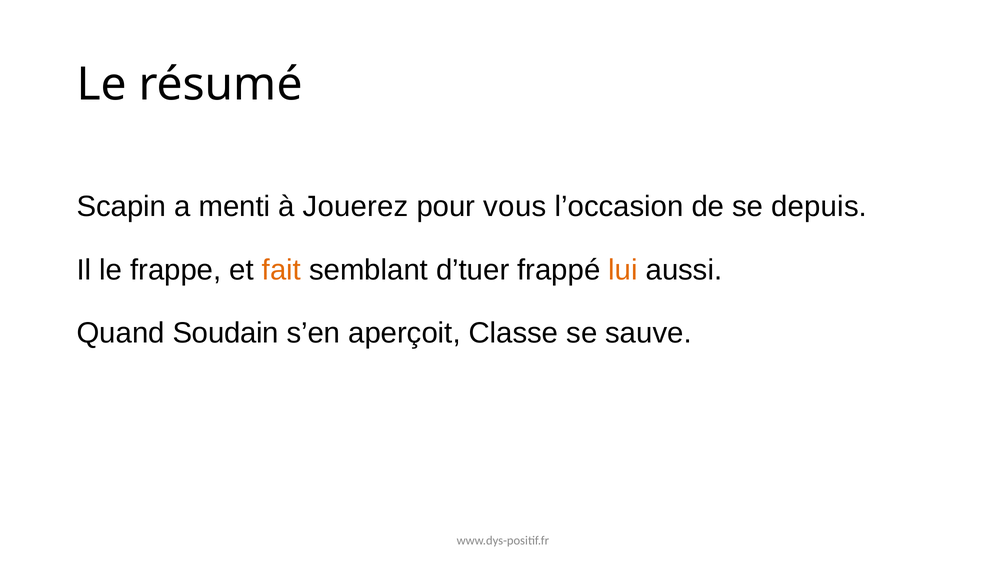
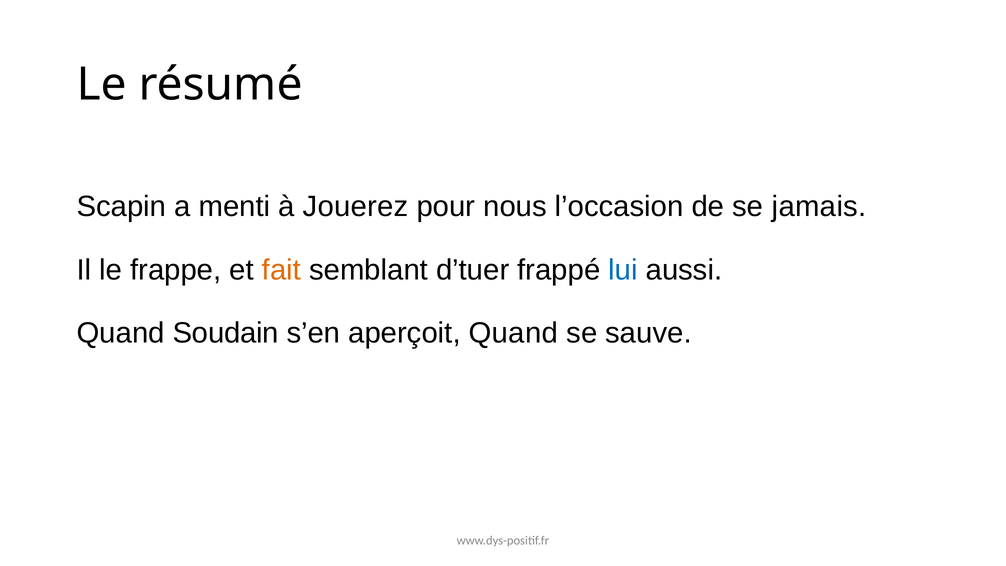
vous: vous -> nous (515, 207)
depuis: depuis -> jamais (819, 207)
lui colour: orange -> blue (623, 270)
aperçoit Classe: Classe -> Quand (513, 333)
